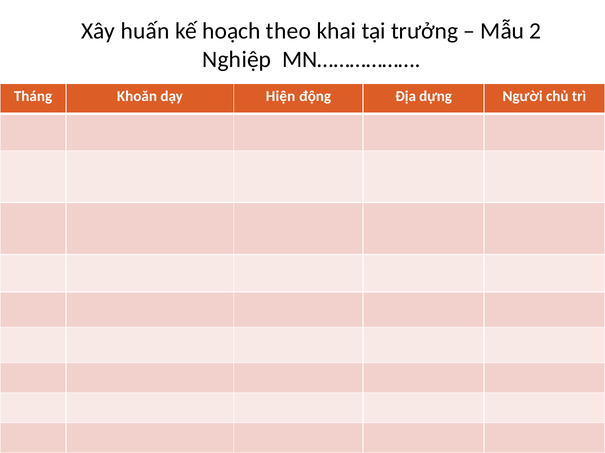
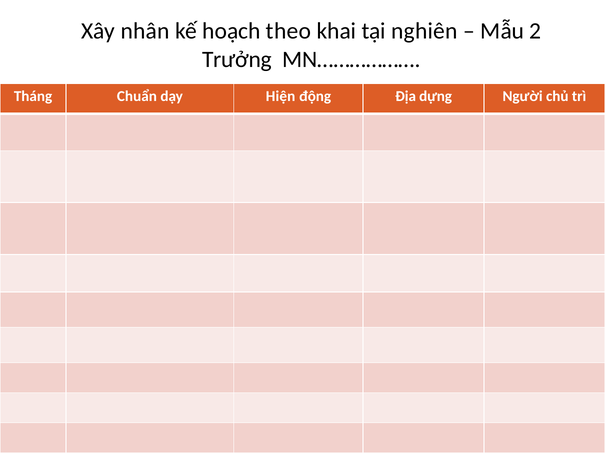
huấn: huấn -> nhân (145, 31)
trưởng: trưởng -> nghiên (424, 31)
Nghiệp: Nghiệp -> Trưởng (237, 59)
Khoăn: Khoăn -> Chuẩn (137, 96)
